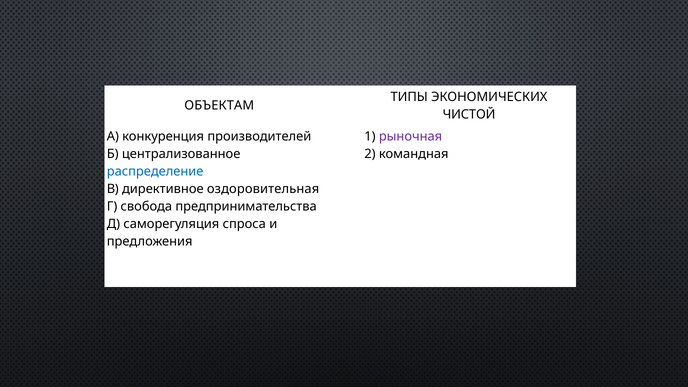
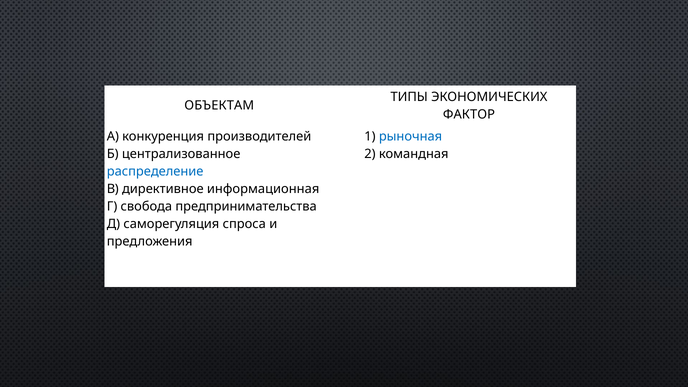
ЧИСТОЙ: ЧИСТОЙ -> ФАКТОР (469, 114)
рыночная colour: purple -> blue (411, 136)
оздоровительная: оздоровительная -> информационная (263, 189)
